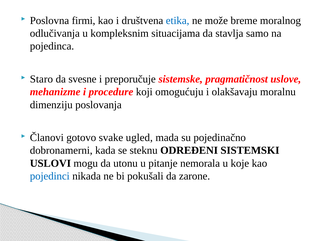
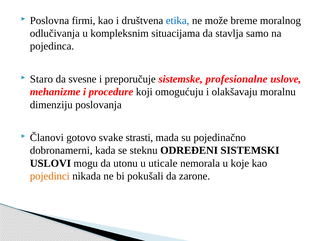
pragmatičnost: pragmatičnost -> profesionalne (237, 79)
ugled: ugled -> strasti (139, 137)
pitanje: pitanje -> uticale (163, 163)
pojedinci colour: blue -> orange (50, 176)
